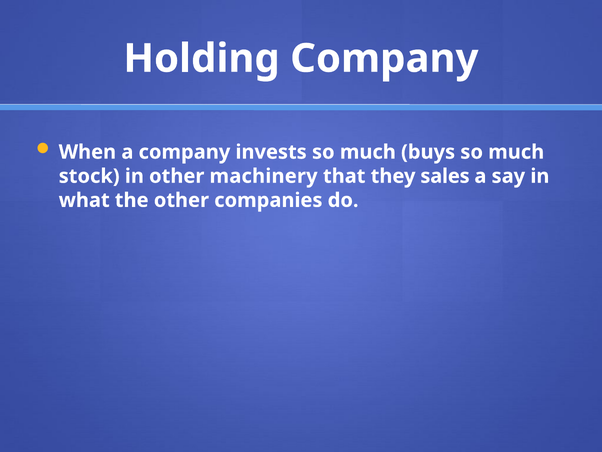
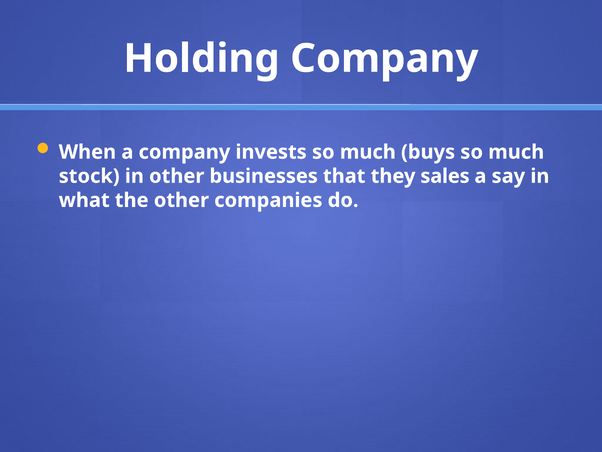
machinery: machinery -> businesses (264, 176)
